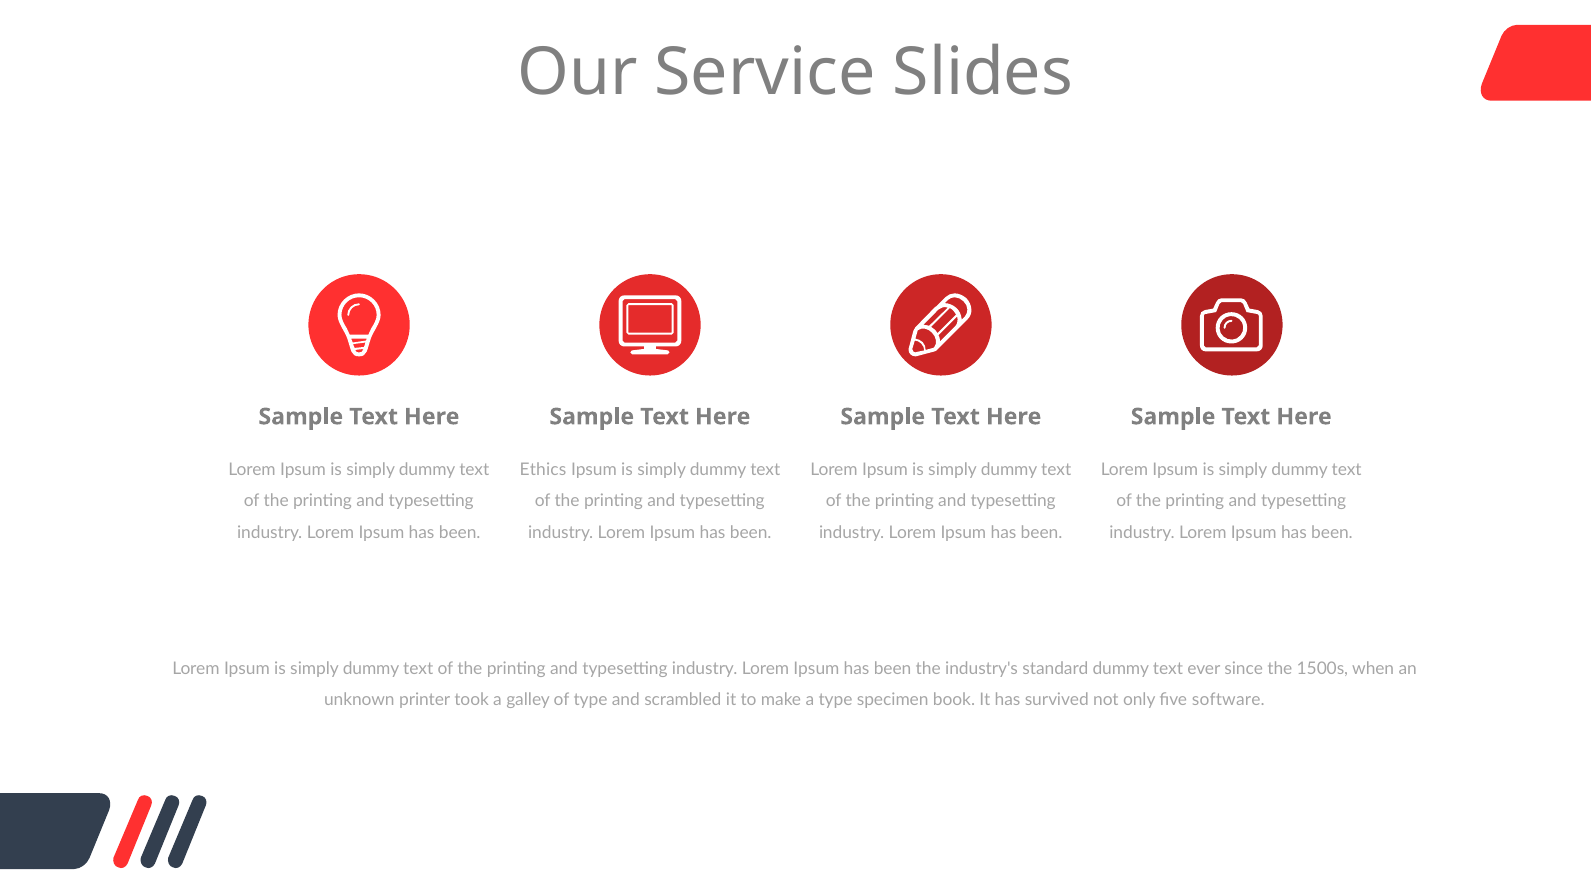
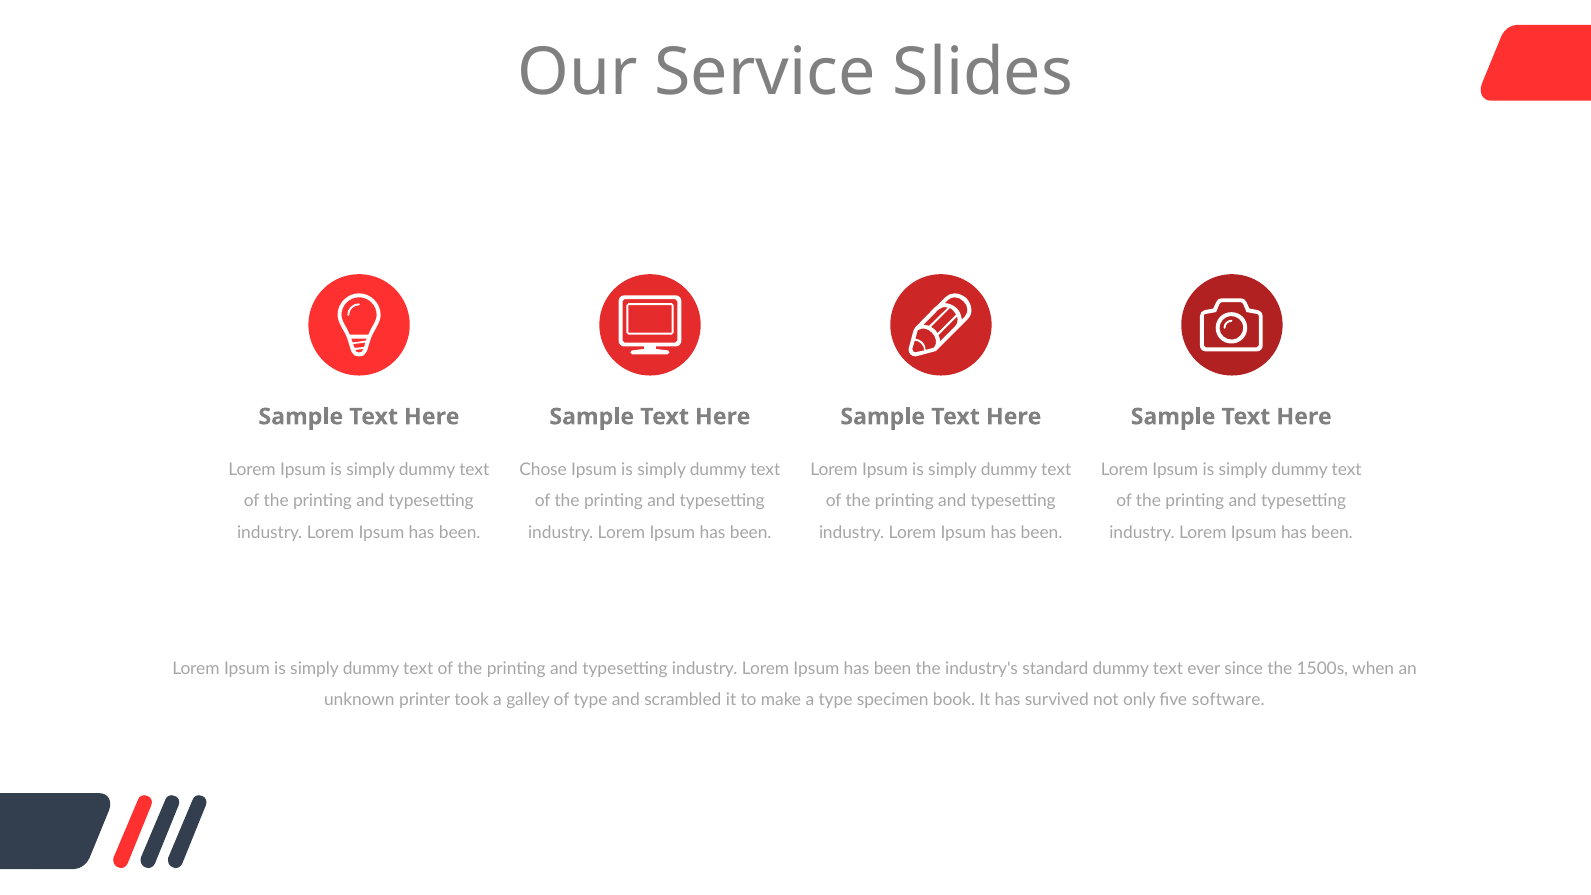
Ethics: Ethics -> Chose (543, 470)
